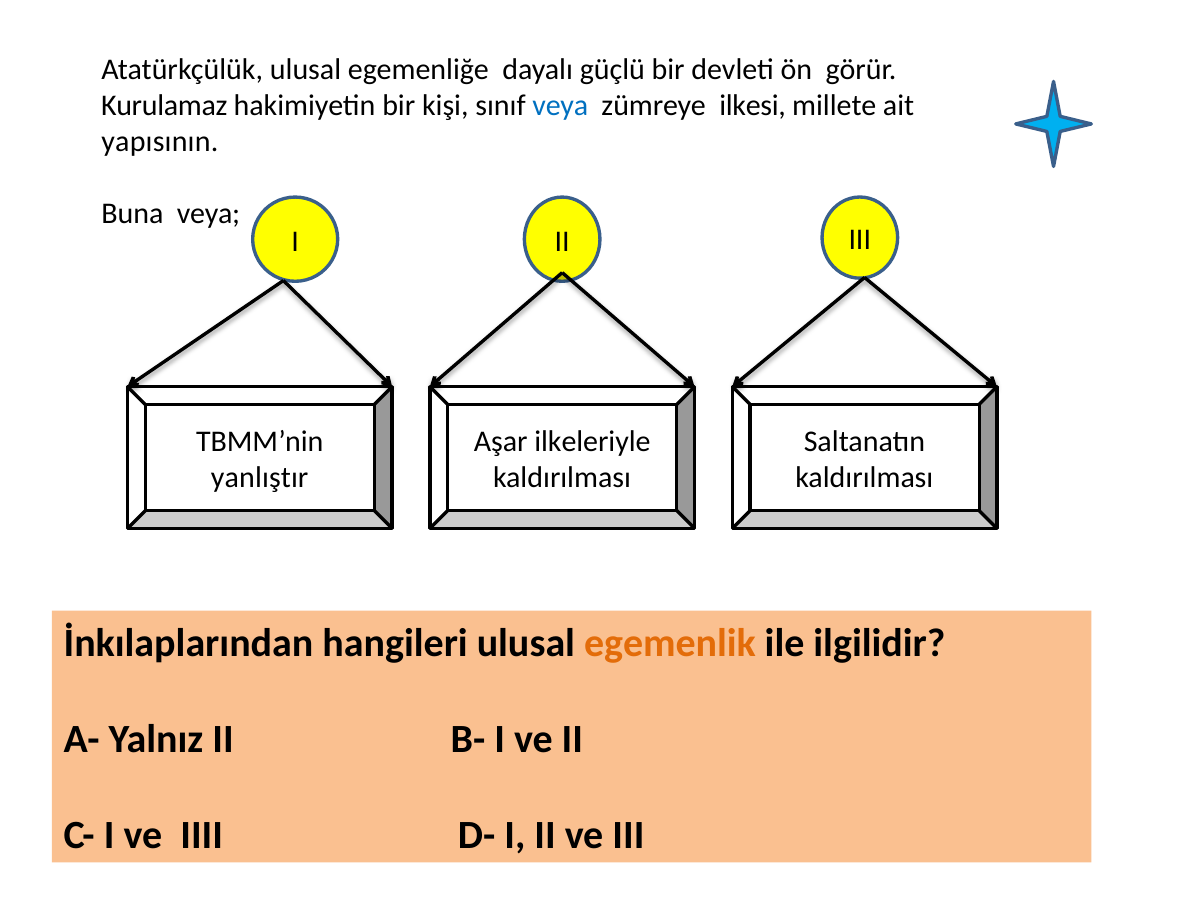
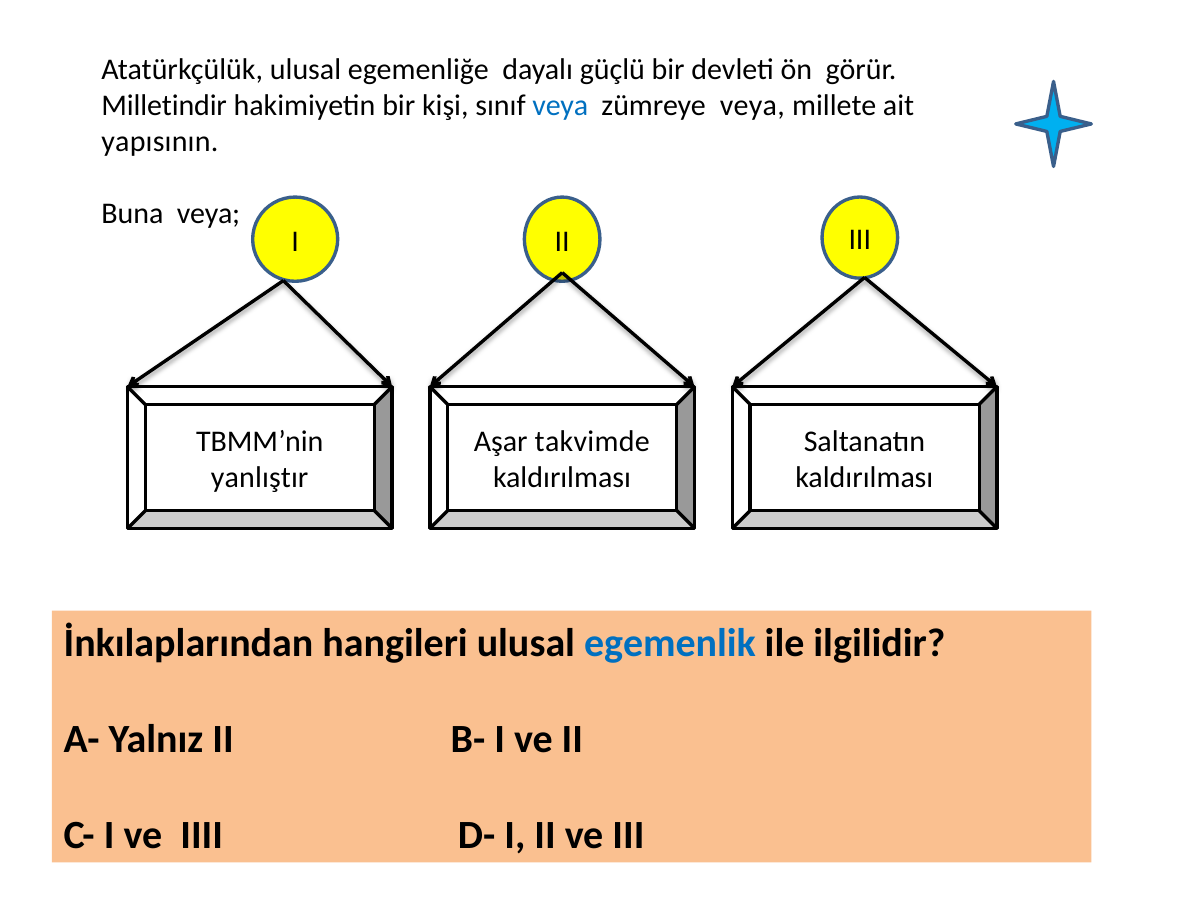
Kurulamaz: Kurulamaz -> Milletindir (164, 106)
zümreye ilkesi: ilkesi -> veya (752, 106)
ilkeleriyle: ilkeleriyle -> takvimde (592, 442)
egemenlik colour: orange -> blue (670, 643)
